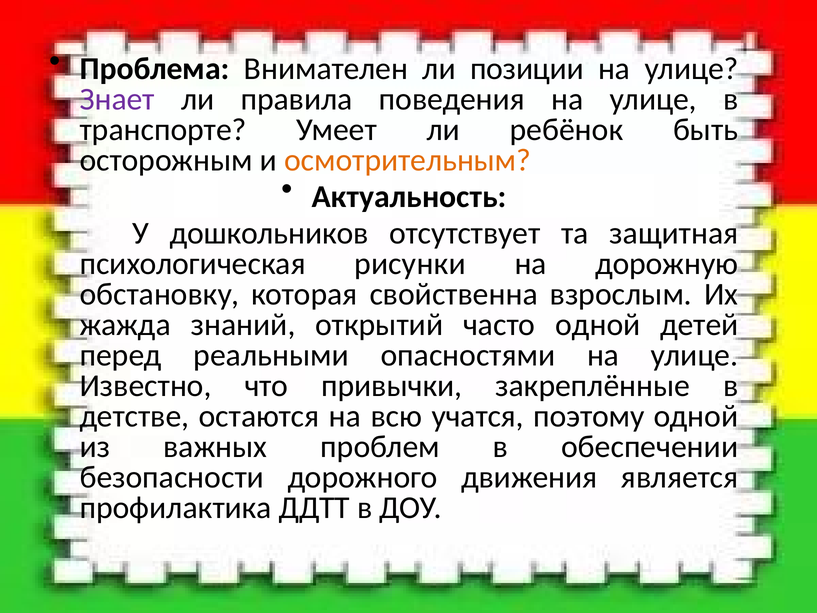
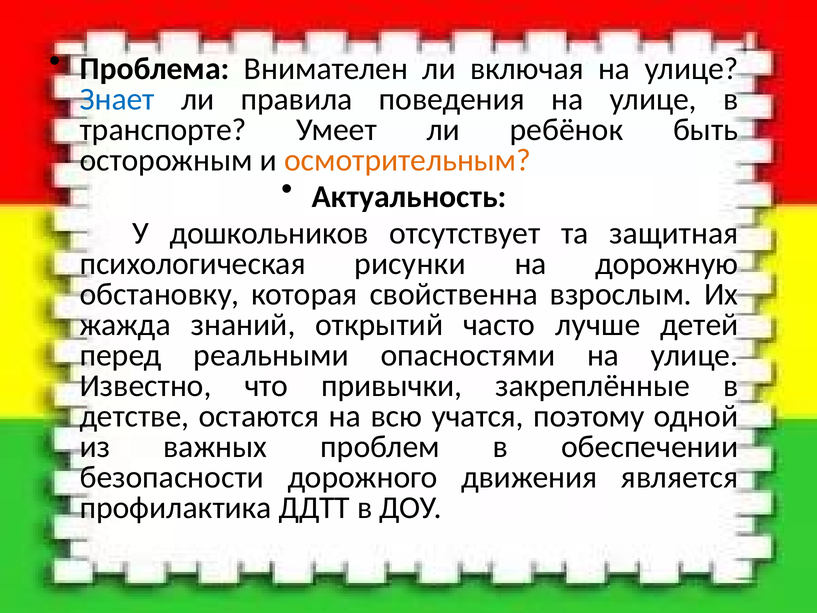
позиции: позиции -> включая (527, 69)
Знает colour: purple -> blue (117, 99)
часто одной: одной -> лучше (598, 325)
